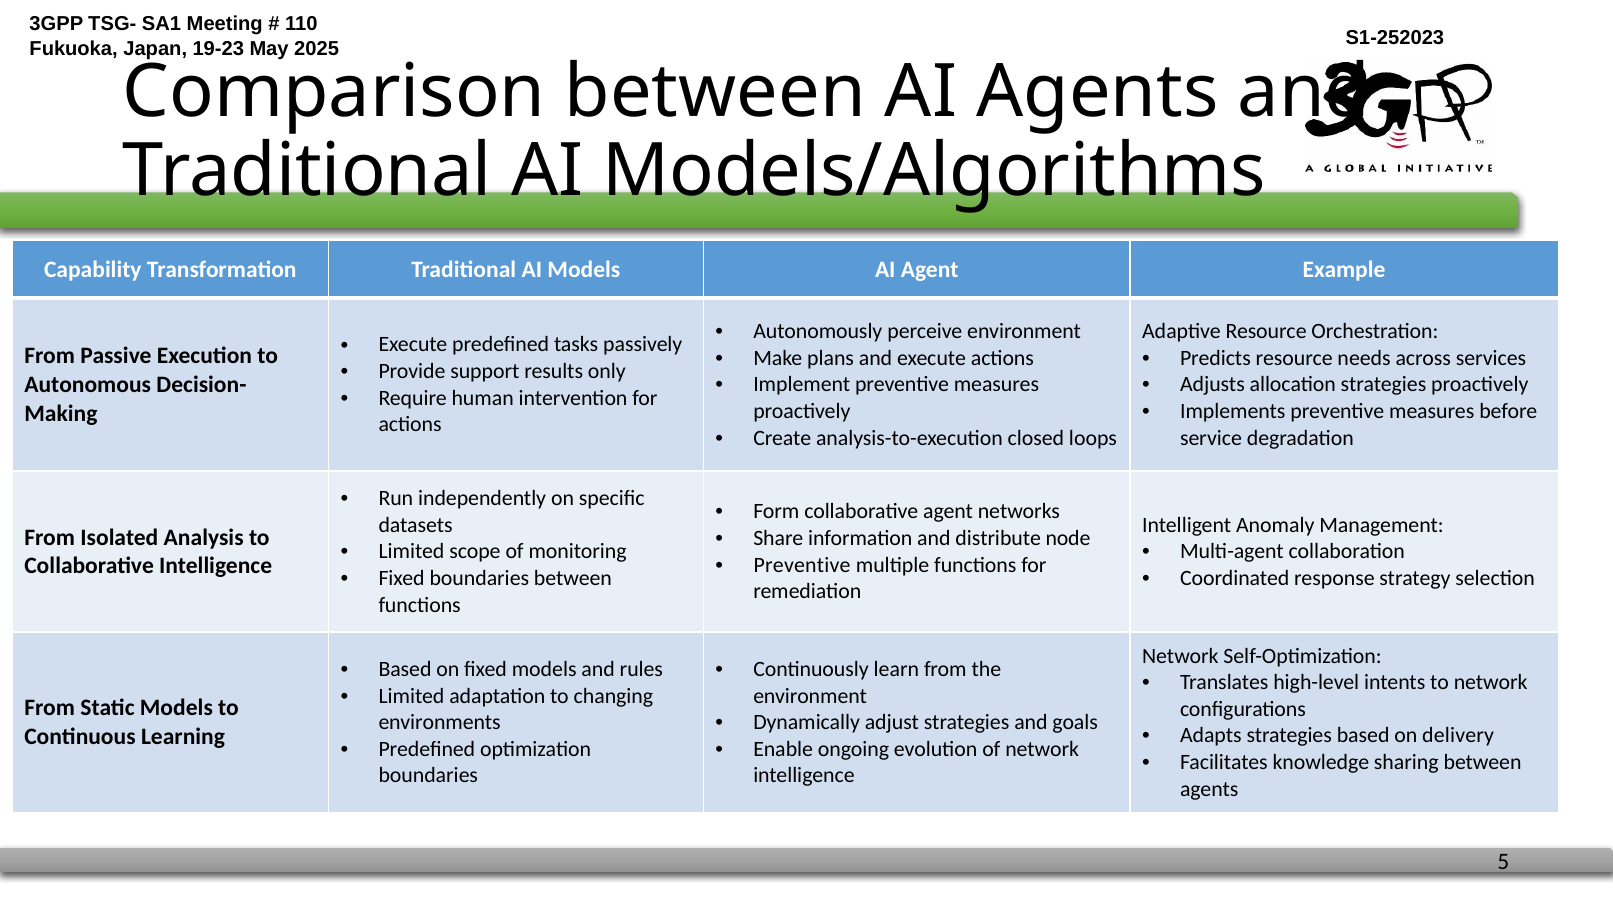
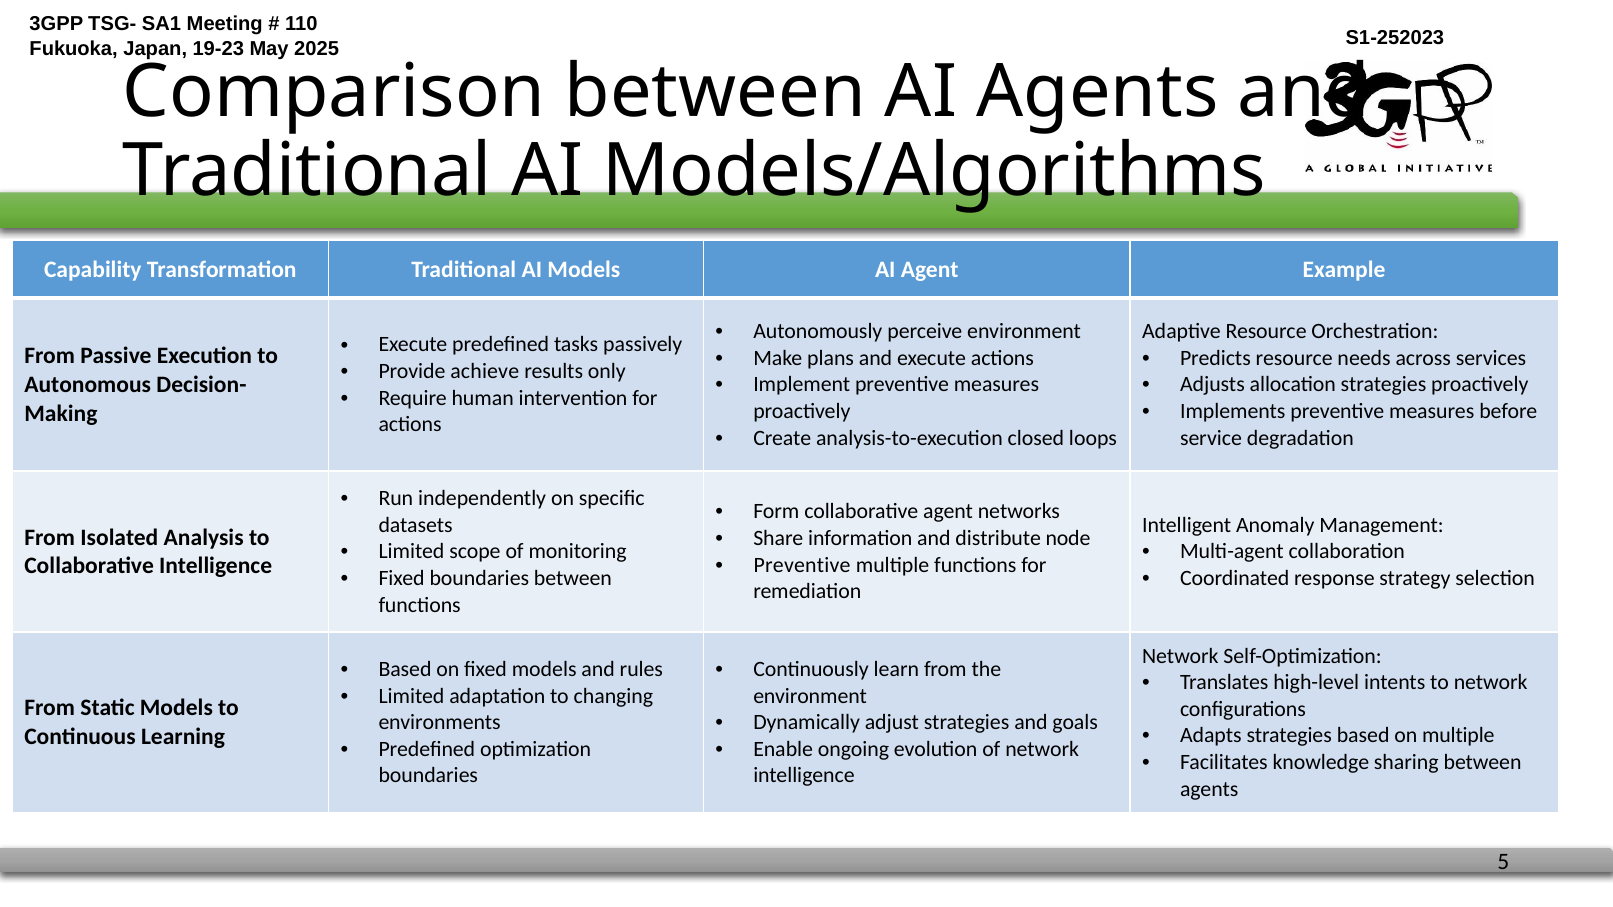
support: support -> achieve (485, 372)
on delivery: delivery -> multiple (1458, 736)
